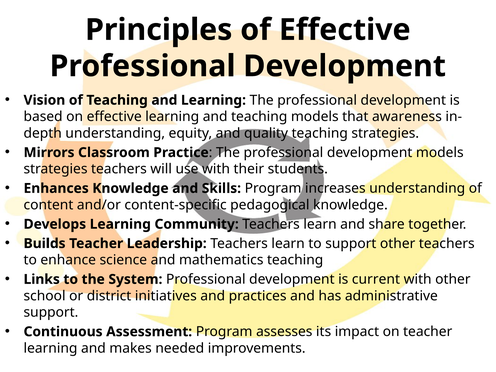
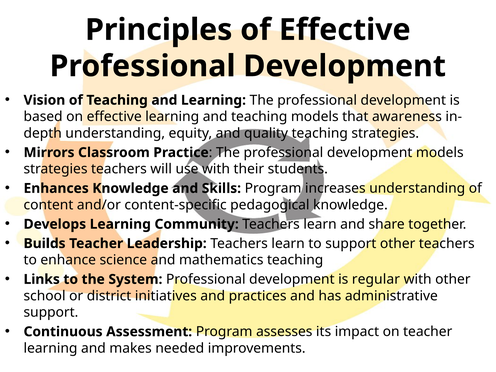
current: current -> regular (376, 279)
